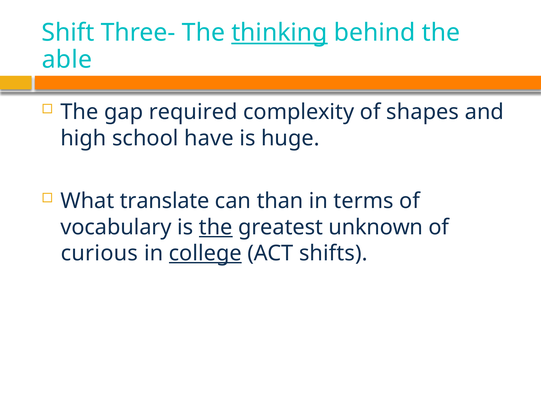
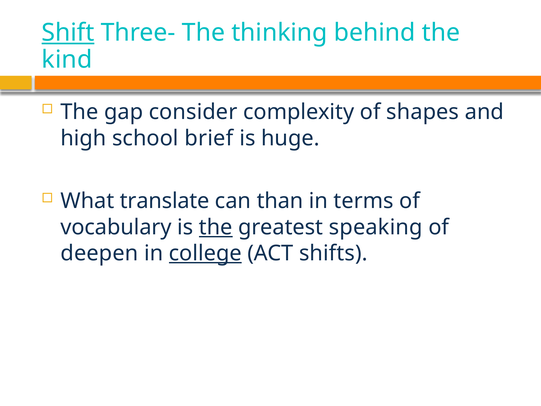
Shift underline: none -> present (68, 33)
thinking underline: present -> none (279, 33)
able: able -> kind (67, 60)
required: required -> consider (193, 112)
have: have -> brief (209, 138)
unknown: unknown -> speaking (376, 227)
curious: curious -> deepen (99, 253)
